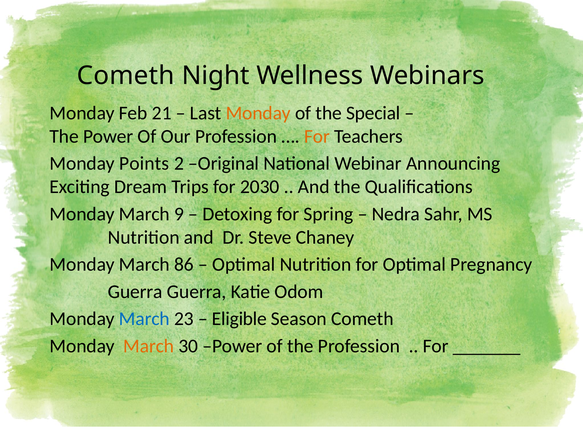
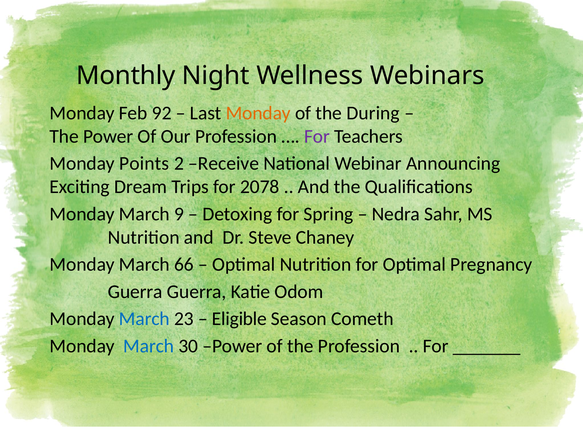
Cometh: Cometh -> Monthly (126, 76)
21: 21 -> 92 (162, 113)
Special: Special -> During (373, 113)
For colour: orange -> purple (317, 136)
Original: Original -> Receive (224, 164)
2030: 2030 -> 2078 (260, 187)
86: 86 -> 66 (184, 265)
March colour: orange -> blue (149, 346)
